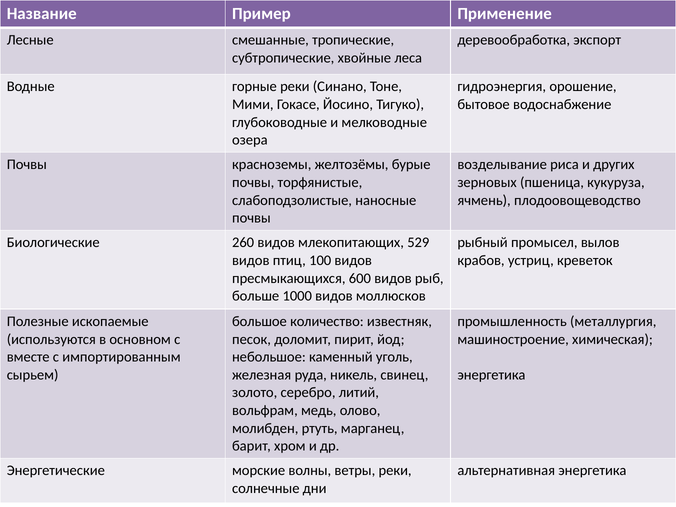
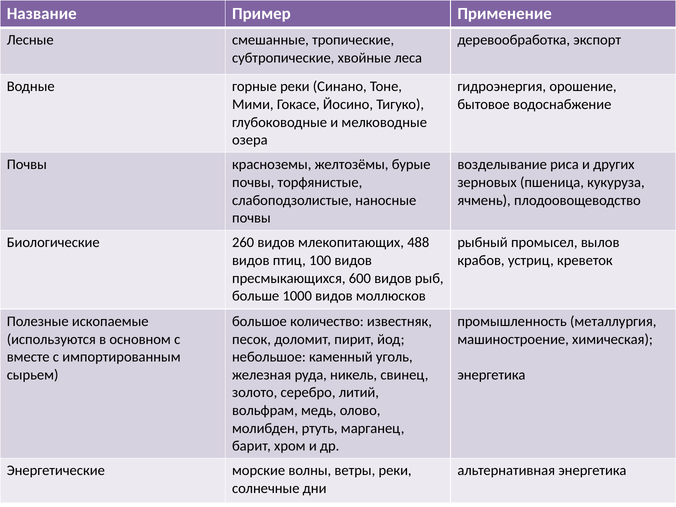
529: 529 -> 488 (418, 243)
